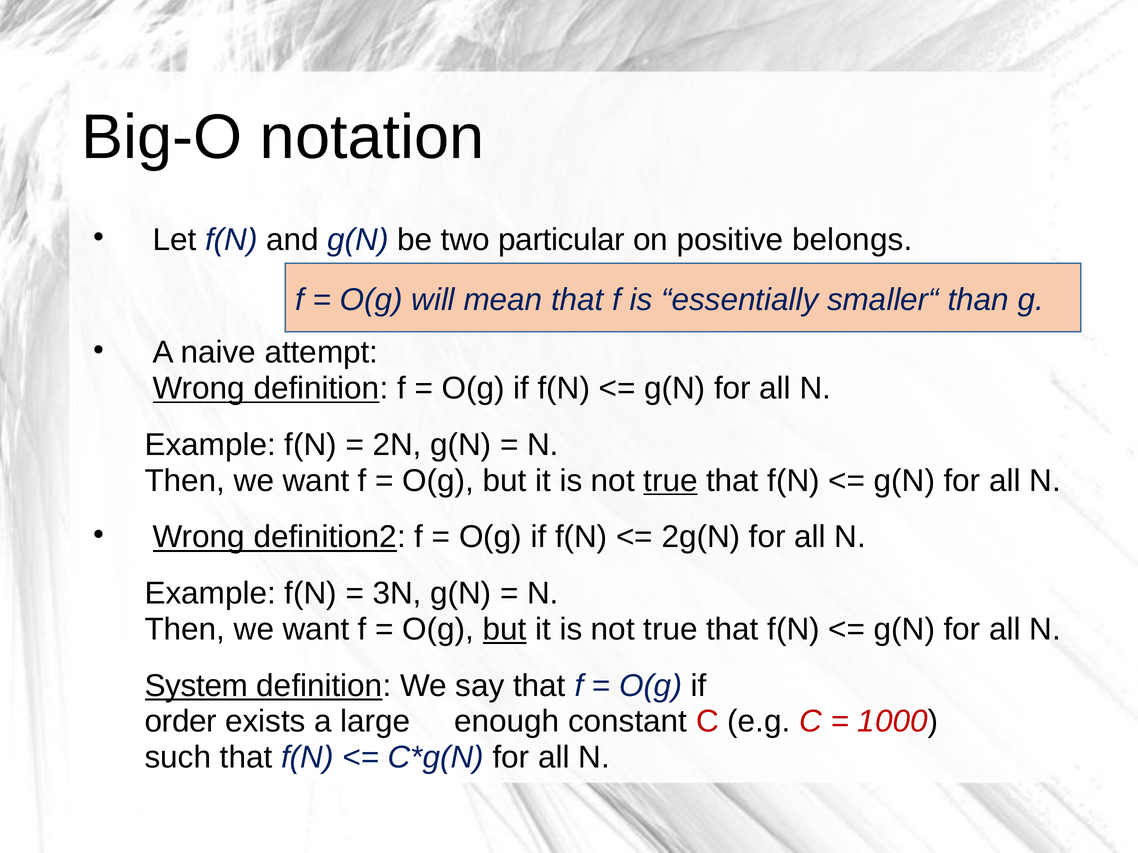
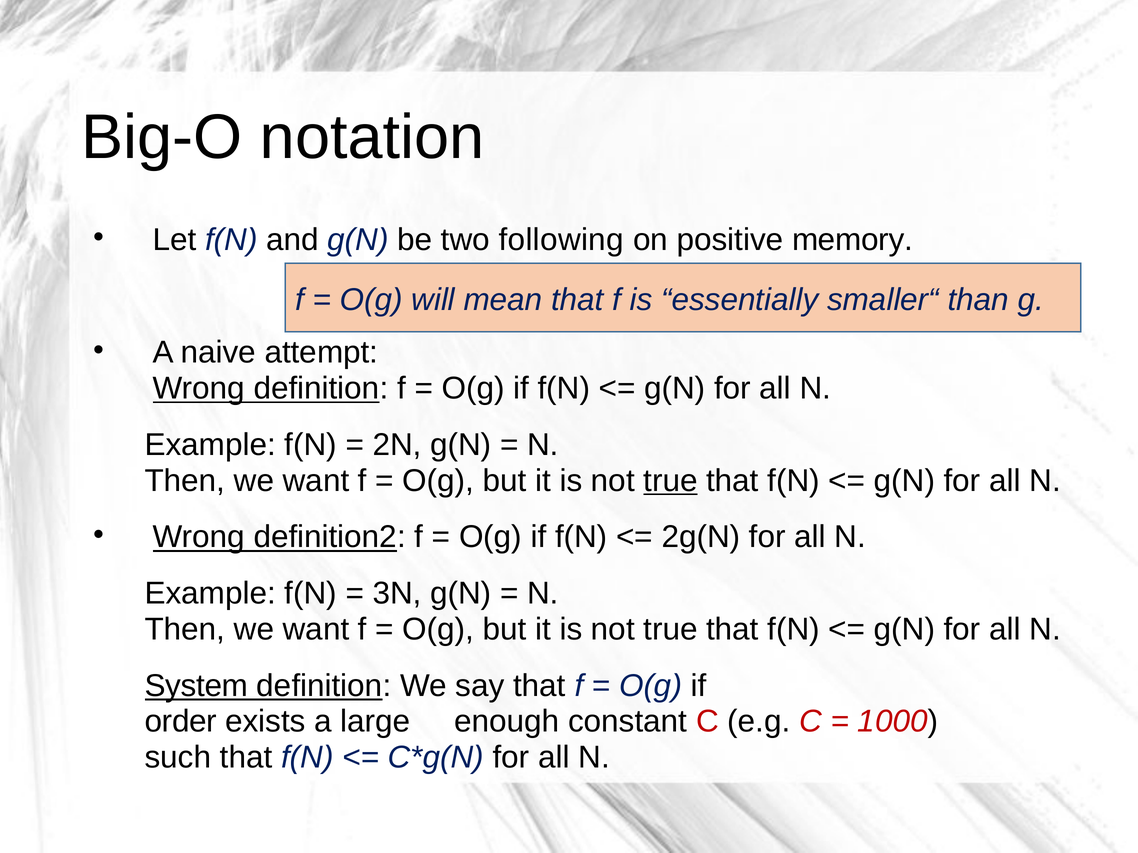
particular: particular -> following (561, 240)
belongs: belongs -> memory (852, 240)
but underline: present -> none (505, 630)
